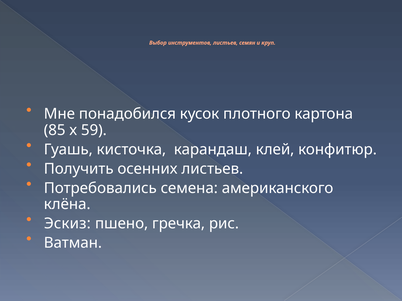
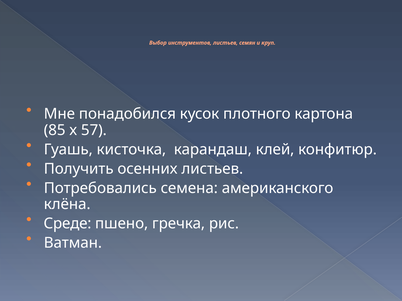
59: 59 -> 57 (94, 130)
Эскиз: Эскиз -> Среде (68, 224)
